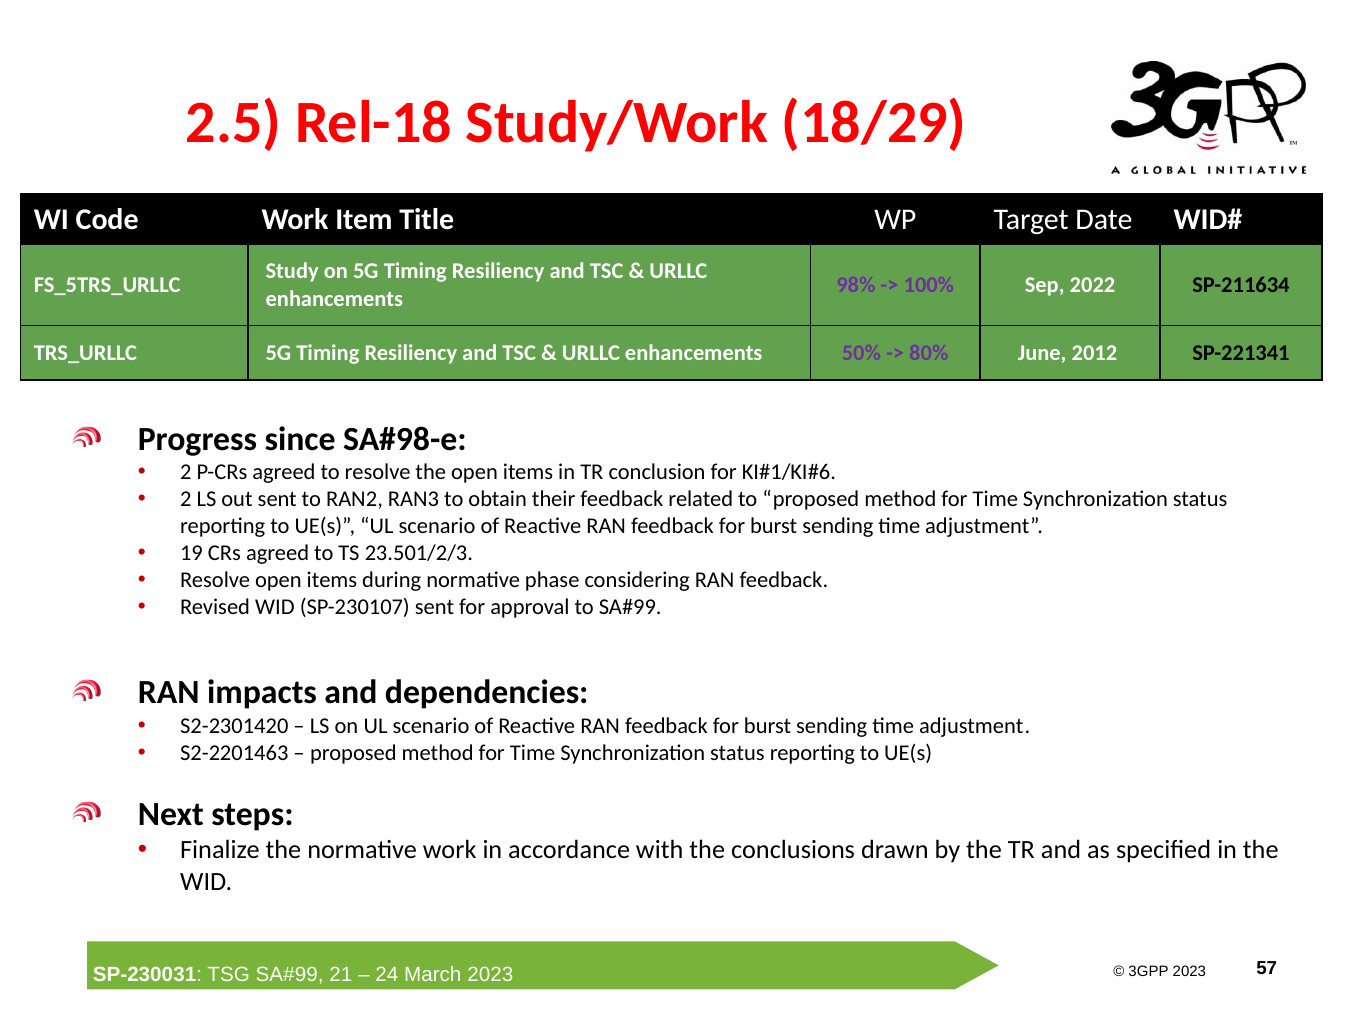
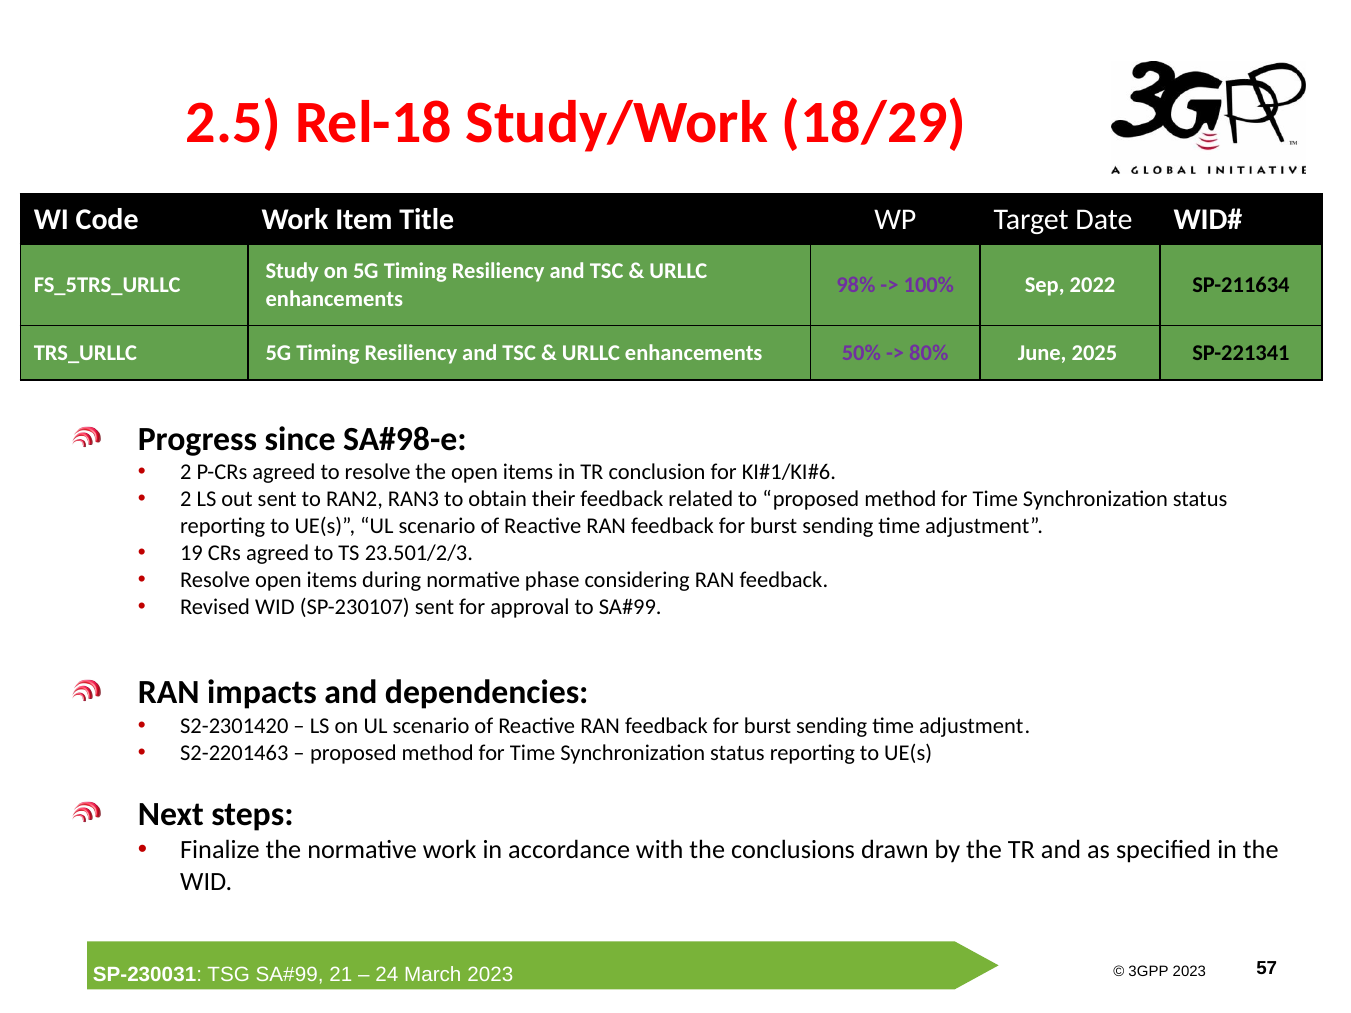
June 2012: 2012 -> 2025 (1094, 353)
